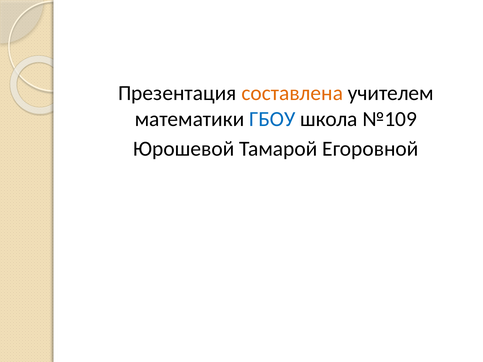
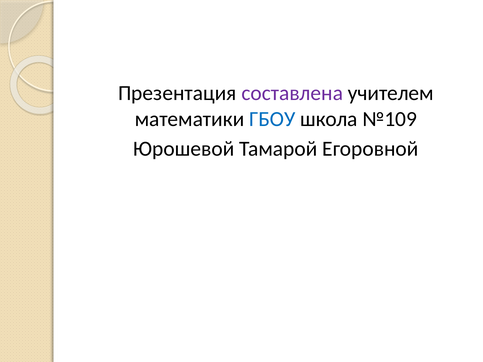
составлена colour: orange -> purple (292, 93)
